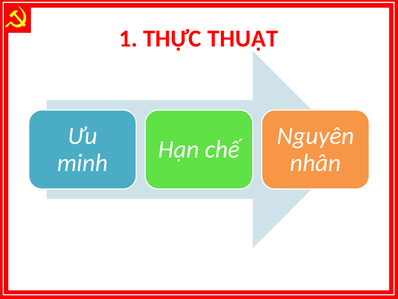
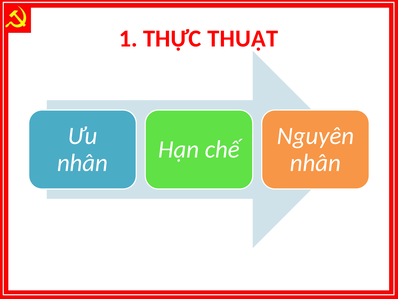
minh: minh -> nhân (82, 163)
